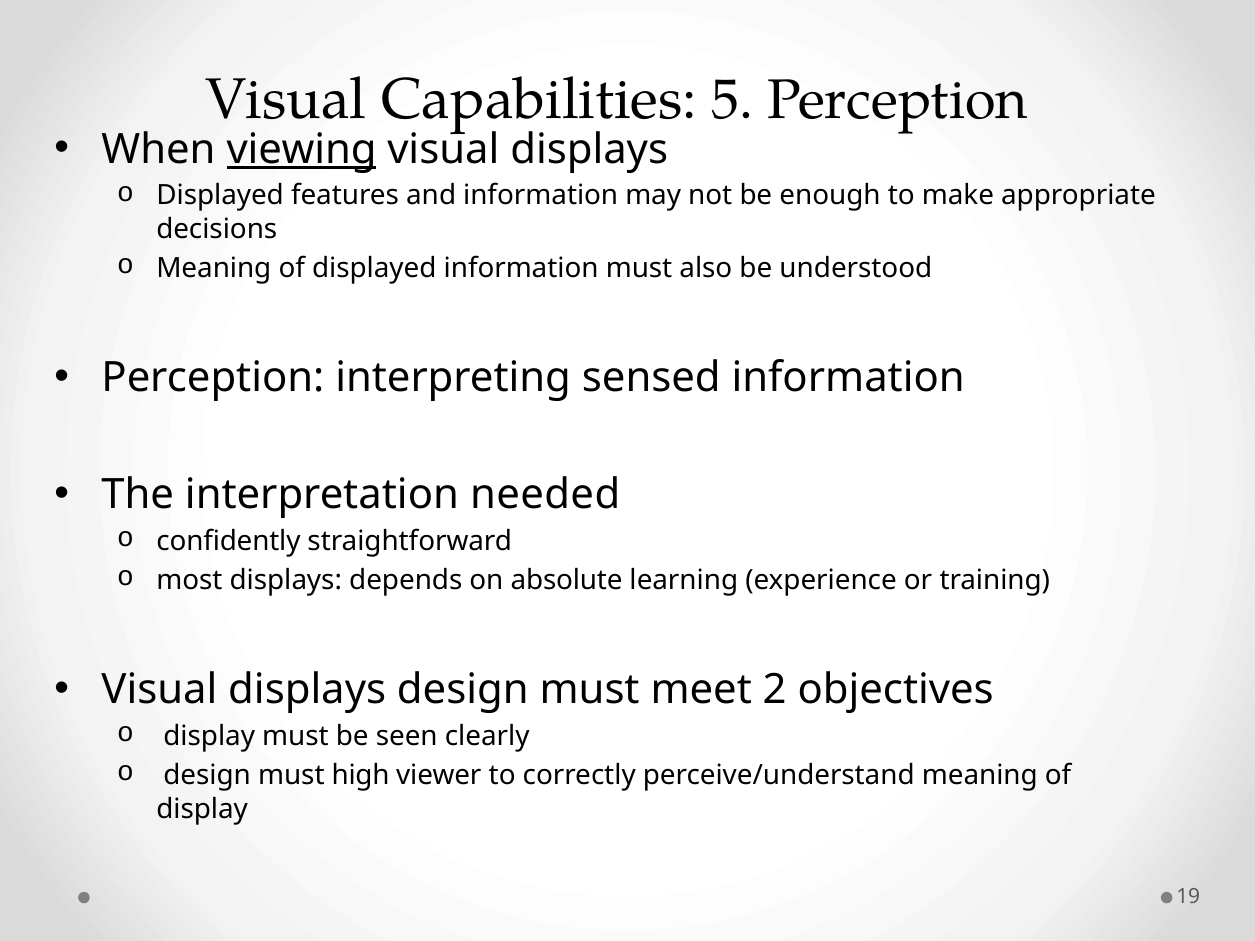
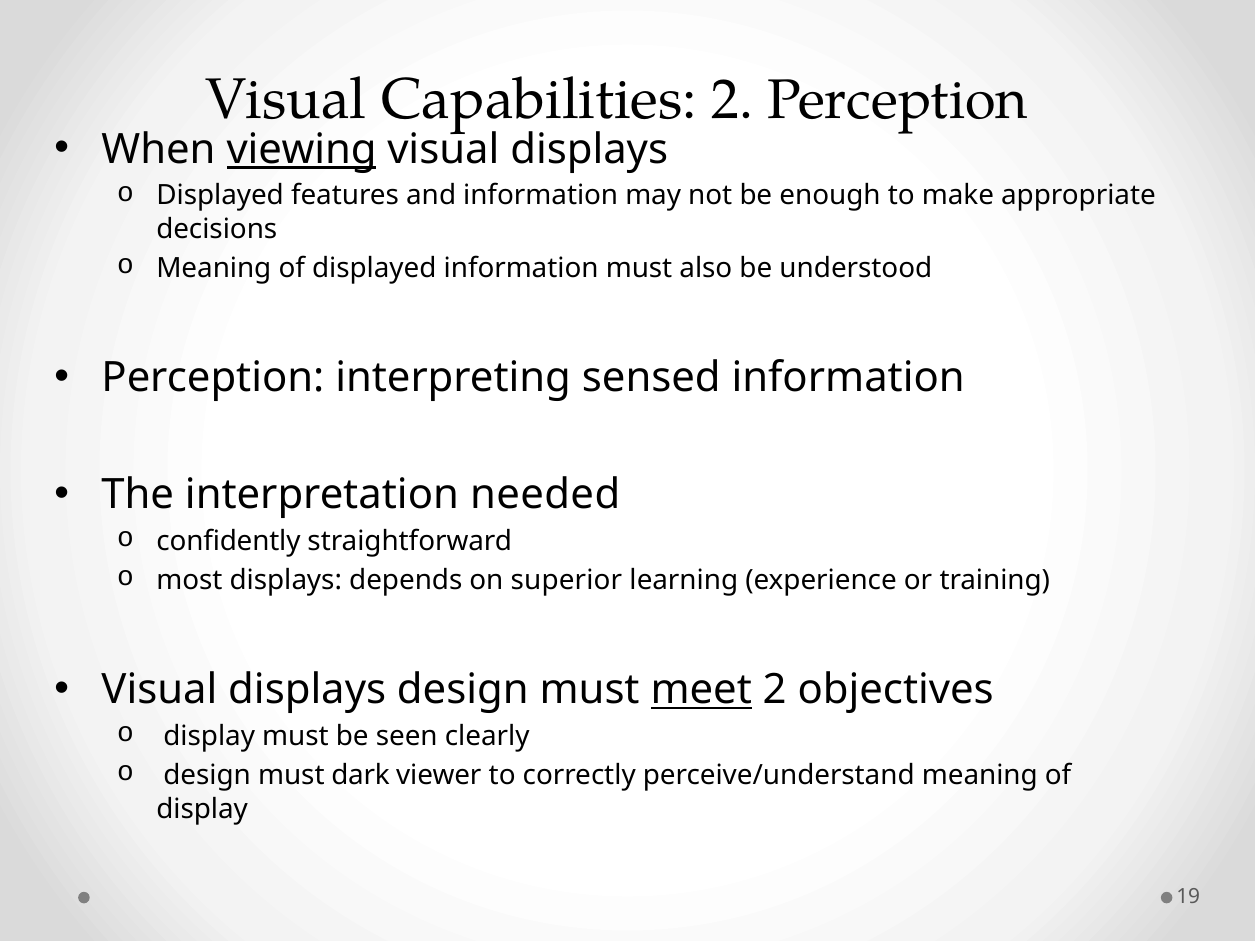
Capabilities 5: 5 -> 2 (732, 100)
absolute: absolute -> superior (566, 581)
meet underline: none -> present (701, 690)
high: high -> dark (361, 776)
